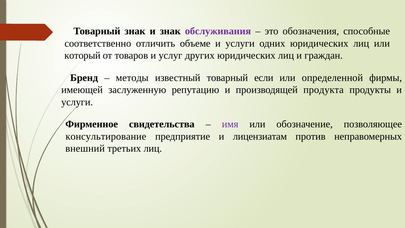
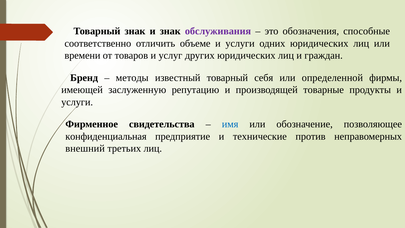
который: который -> времени (82, 56)
если: если -> себя (264, 78)
продукта: продукта -> товарные (324, 90)
имя colour: purple -> blue (230, 124)
консультирование: консультирование -> конфиденциальная (106, 136)
лицензиатам: лицензиатам -> технические (260, 136)
